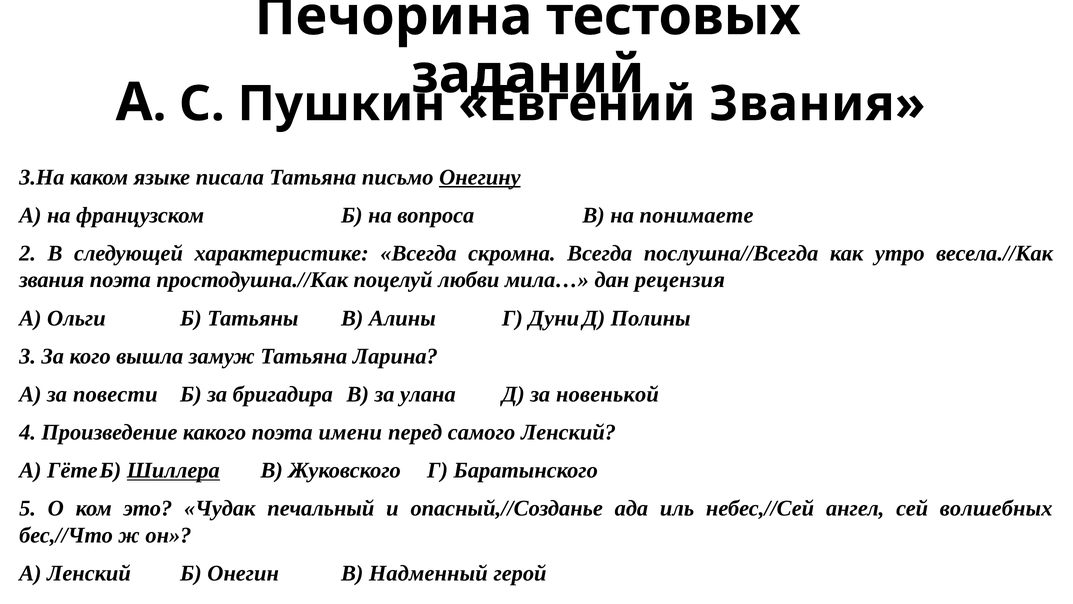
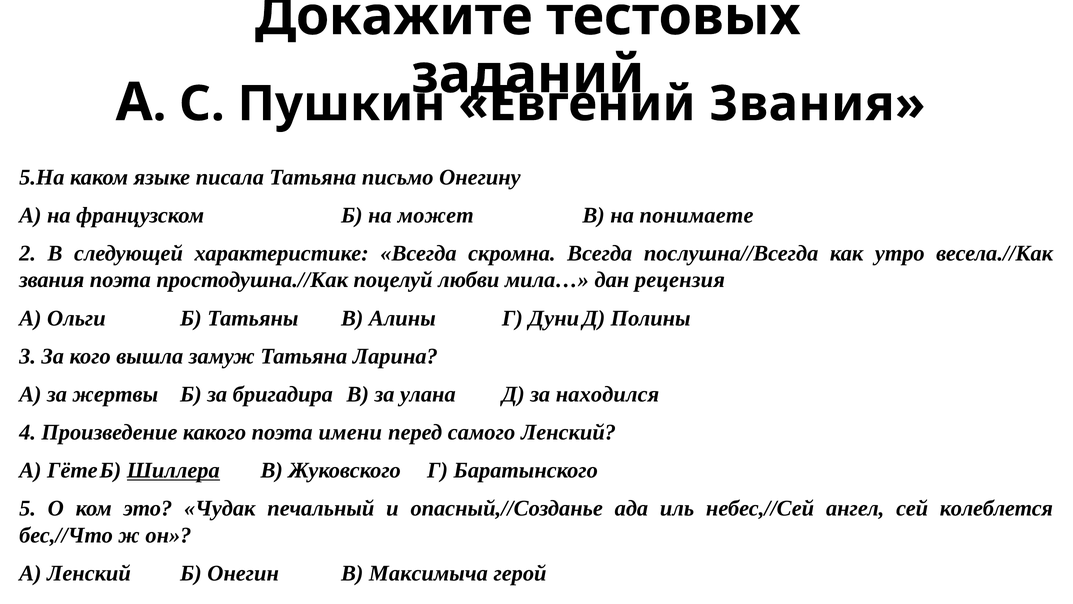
Печорина: Печорина -> Докажите (394, 17)
3.На: 3.На -> 5.На (42, 177)
Онегину underline: present -> none (480, 177)
вопроса: вопроса -> может (436, 215)
повести: повести -> жертвы (115, 394)
новенькой: новенькой -> находился (607, 394)
волшебных: волшебных -> колеблется (996, 508)
Надменный: Надменный -> Максимыча (428, 573)
